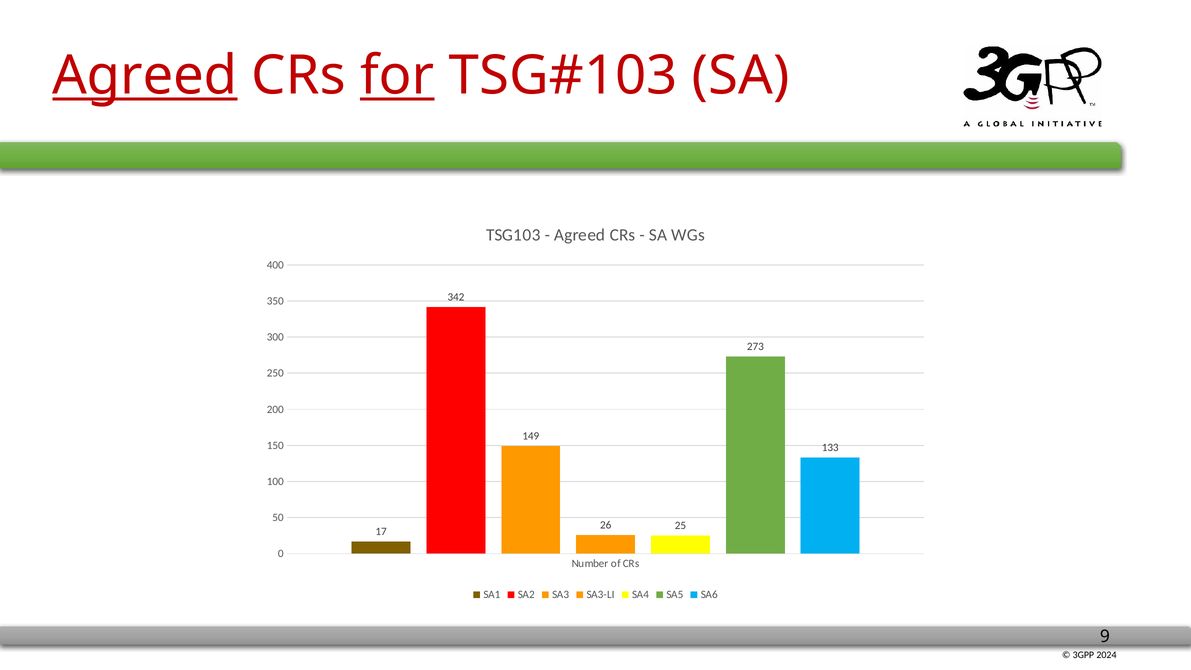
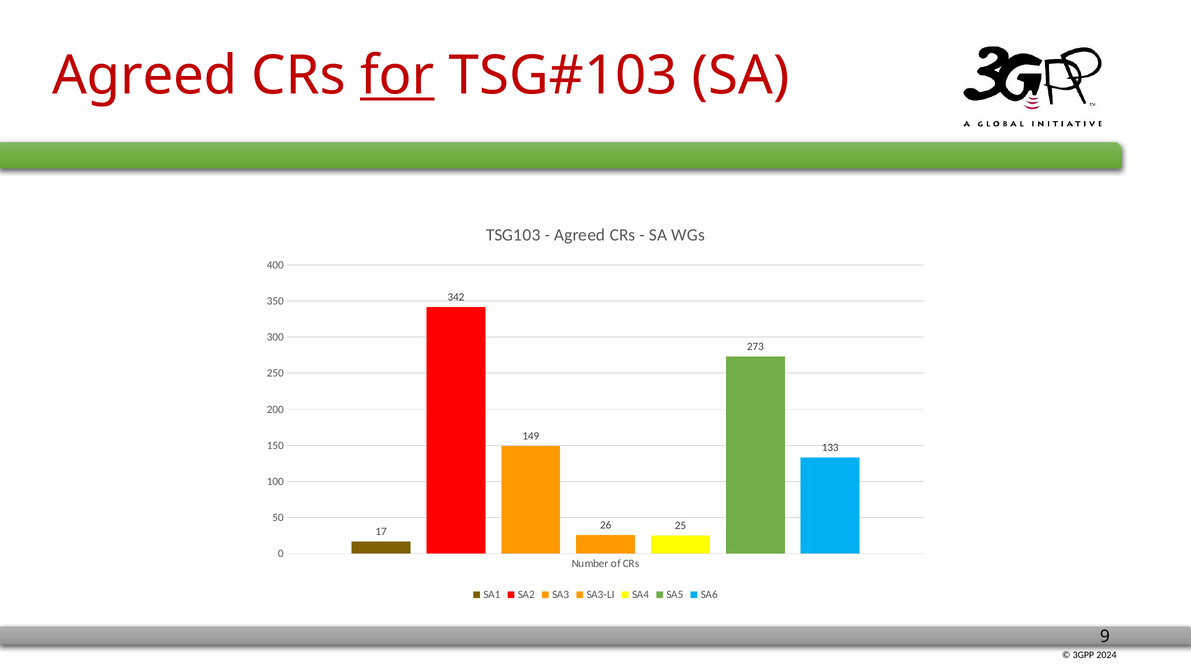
Agreed underline: present -> none (145, 76)
